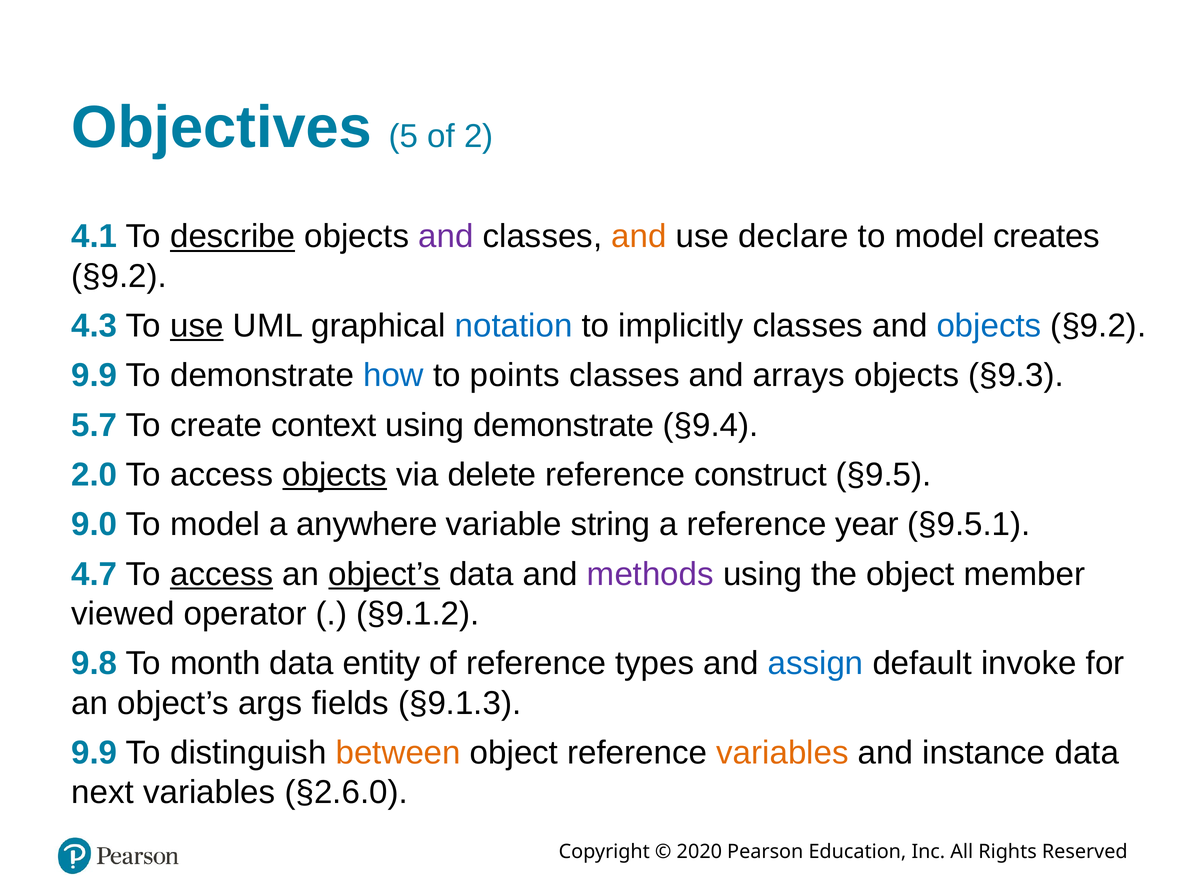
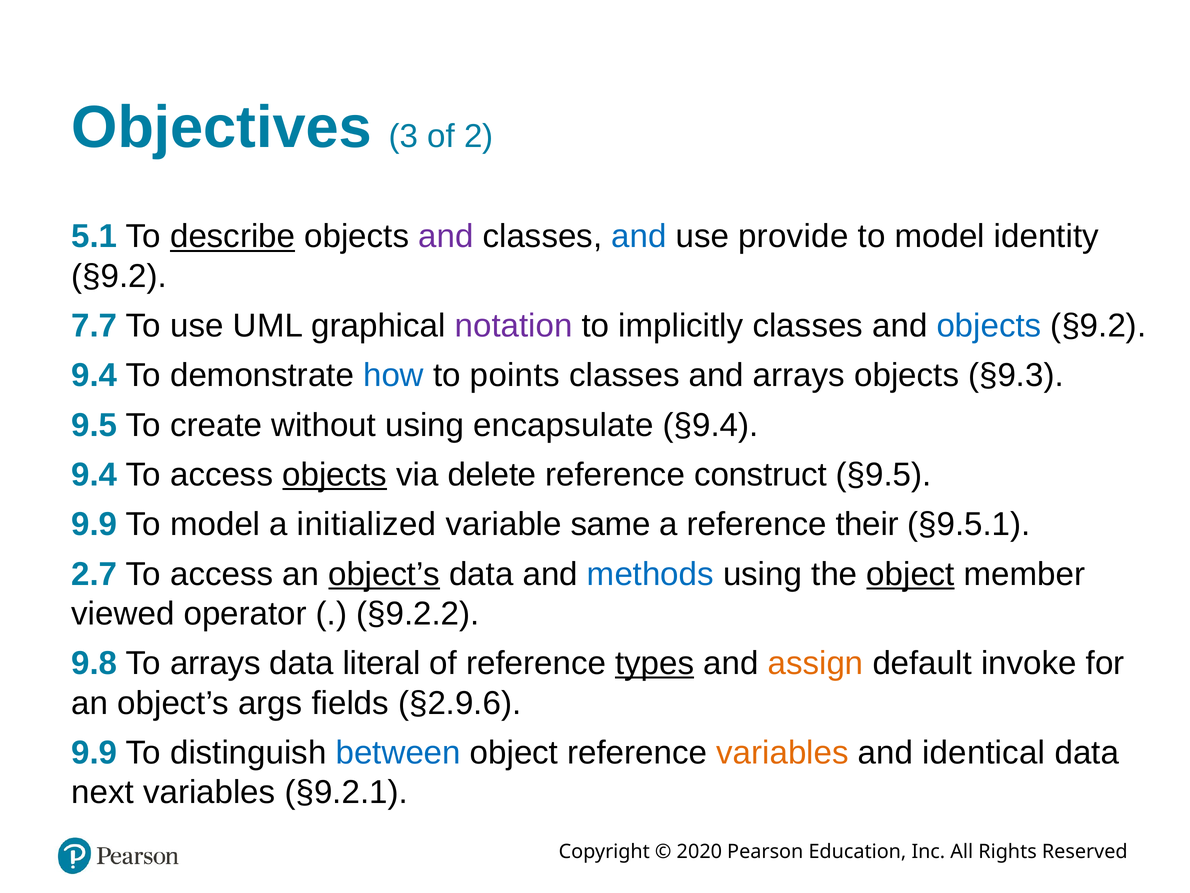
5: 5 -> 3 (403, 136)
4.1: 4.1 -> 5.1 (94, 236)
and colour: orange -> blue (639, 236)
declare: declare -> provide (793, 236)
creates: creates -> identity (1046, 236)
4.3: 4.3 -> 7.7 (94, 326)
use underline: present -> none (197, 326)
notation colour: blue -> purple (514, 326)
9.9: 9.9 -> 9.4 (94, 375)
5.7: 5.7 -> 9.5 (94, 425)
context: context -> without (324, 425)
using demonstrate: demonstrate -> encapsulate (563, 425)
2.0: 2.0 -> 9.4 (94, 475)
9.0: 9.0 -> 9.9 (94, 524)
anywhere: anywhere -> initialized (367, 524)
string: string -> same (611, 524)
year: year -> their (867, 524)
4.7: 4.7 -> 2.7 (94, 574)
access underline: present -> none (222, 574)
methods colour: purple -> blue (650, 574)
object underline: none -> present (911, 574)
§9.1.2: §9.1.2 -> §9.2.2 (418, 613)
To month: month -> arrays (215, 663)
entity: entity -> literal (382, 663)
types underline: none -> present (655, 663)
assign colour: blue -> orange (816, 663)
§9.1.3: §9.1.3 -> §2.9.6 (460, 703)
between colour: orange -> blue (398, 752)
instance: instance -> identical (984, 752)
§2.6.0: §2.6.0 -> §9.2.1 (346, 792)
